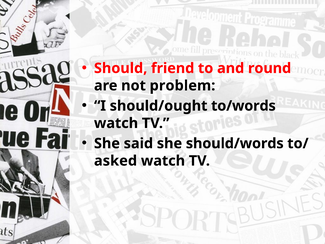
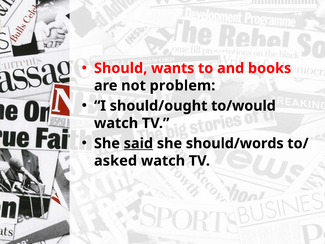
friend: friend -> wants (173, 68)
round: round -> books (270, 68)
to/words: to/words -> to/would (243, 106)
said underline: none -> present (138, 143)
